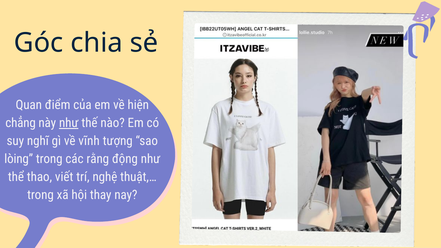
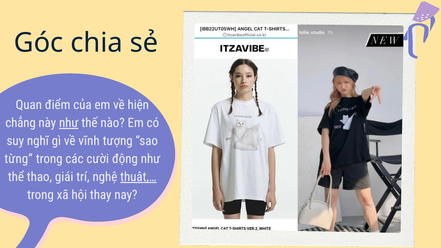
lòing: lòing -> từng (19, 159)
rằng: rằng -> cười (98, 159)
viết: viết -> giái (64, 177)
thuật,… underline: none -> present (138, 177)
